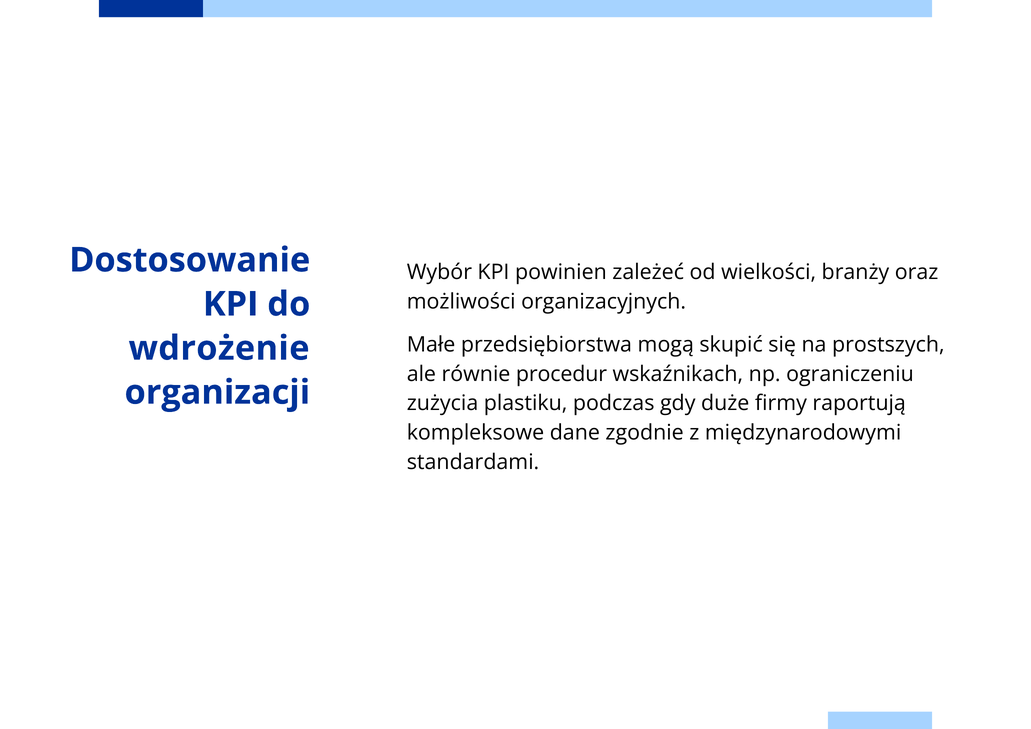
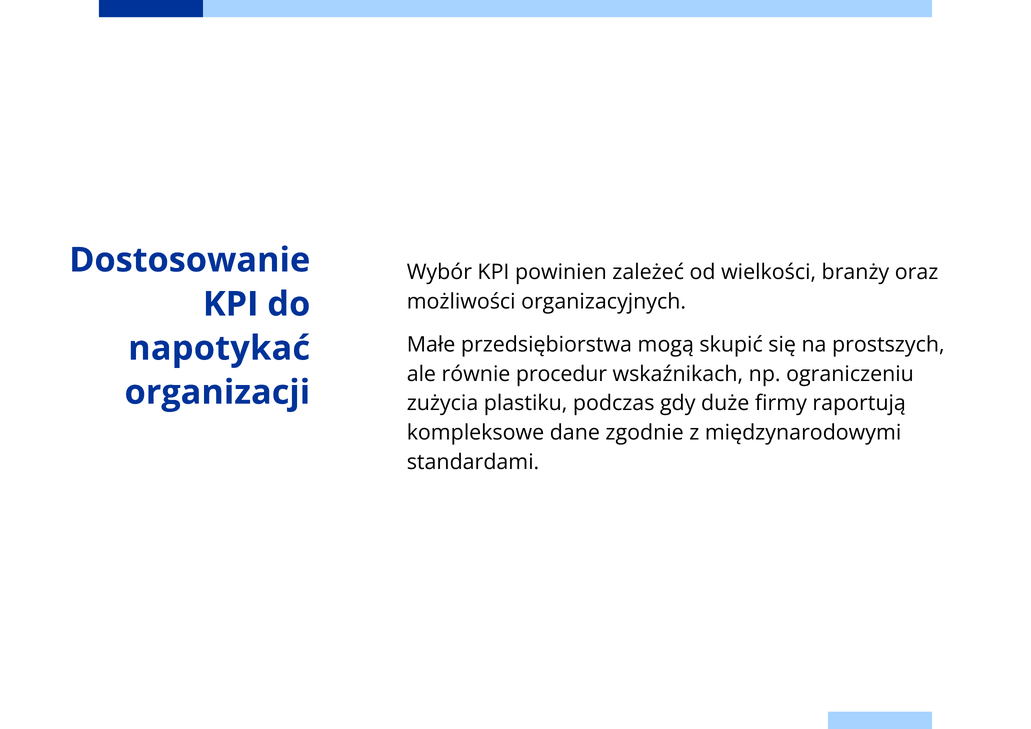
wdrożenie: wdrożenie -> napotykać (219, 348)
